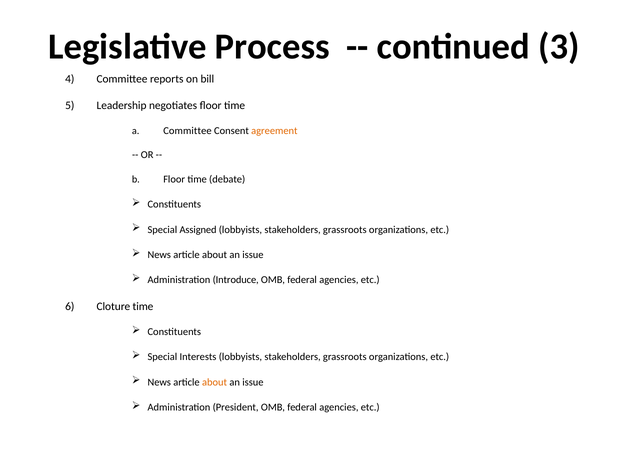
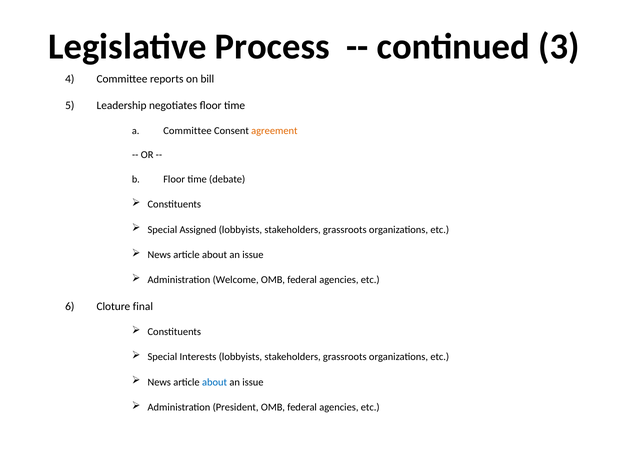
Introduce: Introduce -> Welcome (236, 280)
Cloture time: time -> final (143, 306)
about colour: orange -> blue (215, 382)
